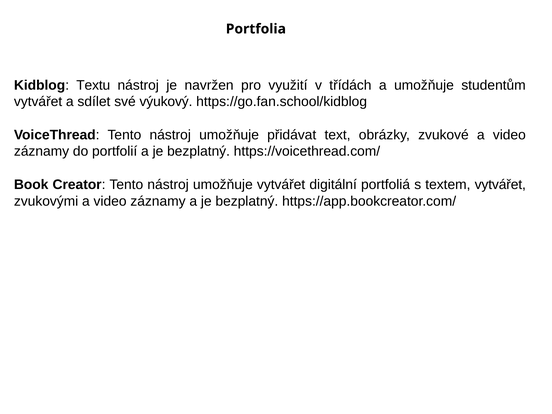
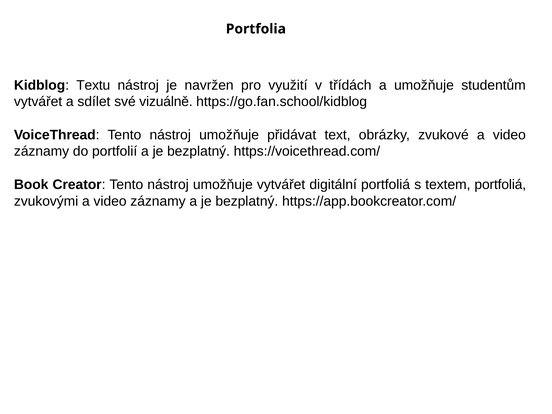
výukový: výukový -> vizuálně (166, 102)
textem vytvářet: vytvářet -> portfoliá (500, 185)
